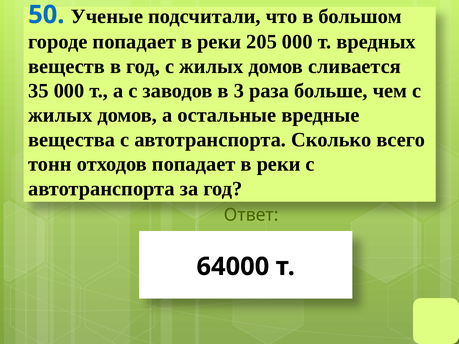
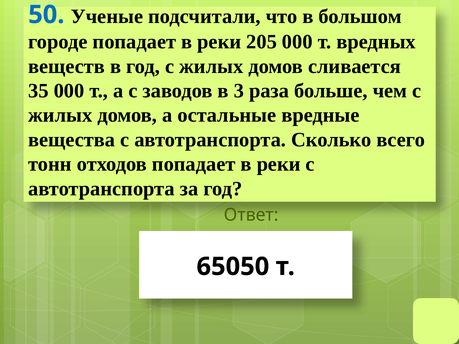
64000: 64000 -> 65050 (233, 267)
